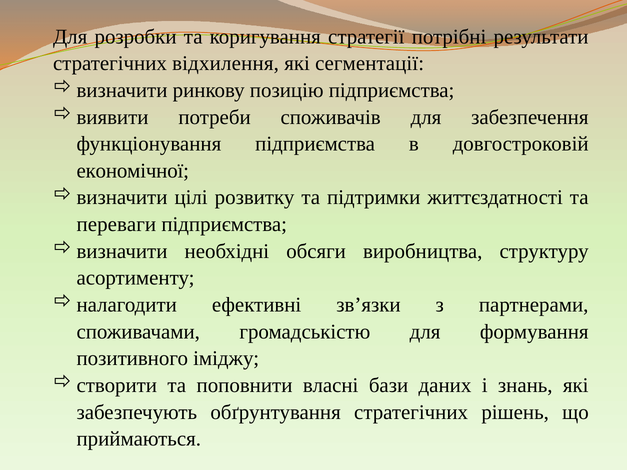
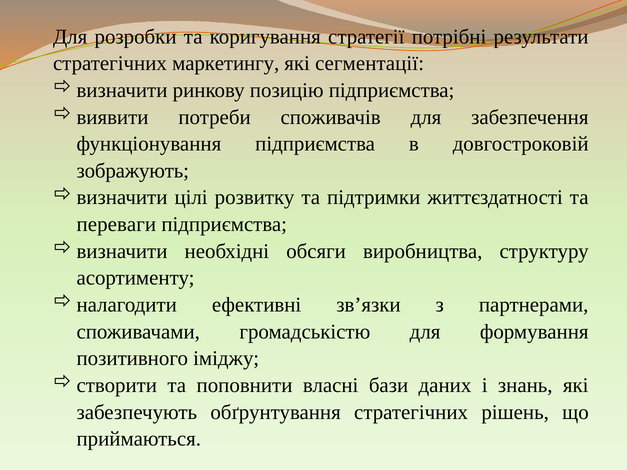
відхилення: відхилення -> маркетингу (226, 64)
економічної: економічної -> зображують (133, 171)
